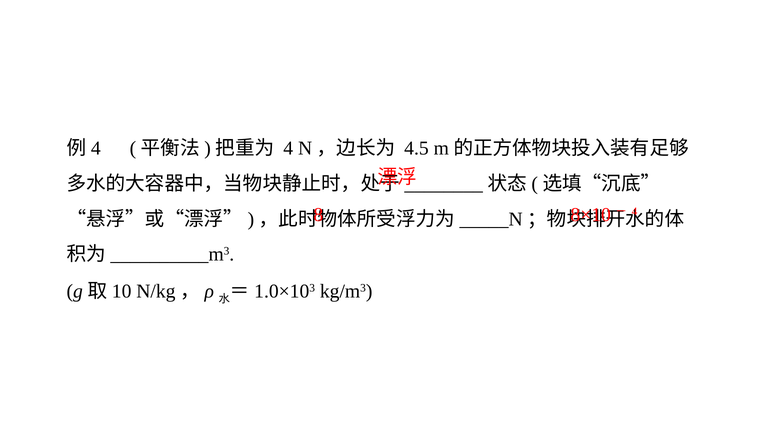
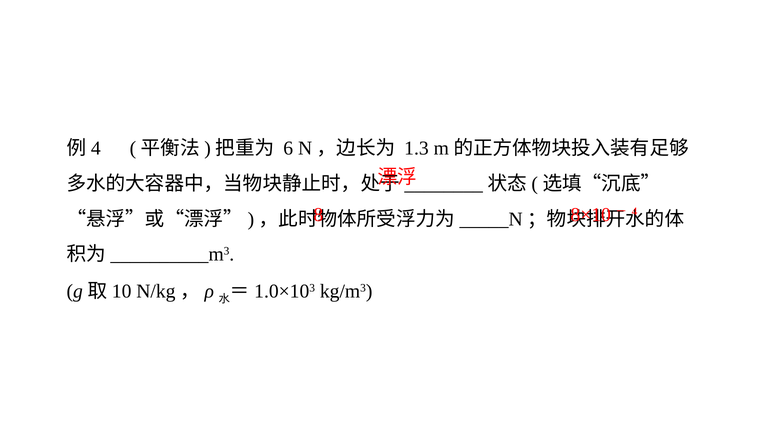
4: 4 -> 6 (288, 148)
4.5: 4.5 -> 1.3 (416, 148)
